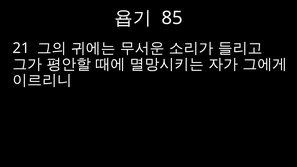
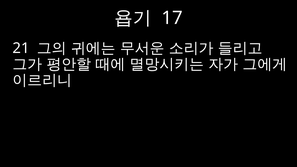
85: 85 -> 17 (172, 18)
